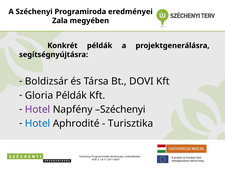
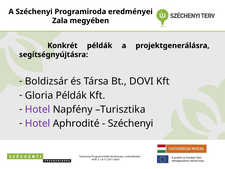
Napfény Széchenyi: Széchenyi -> Turisztika (120, 109)
Hotel colour: blue -> purple (38, 123)
Turisztika: Turisztika -> Széchenyi (131, 123)
